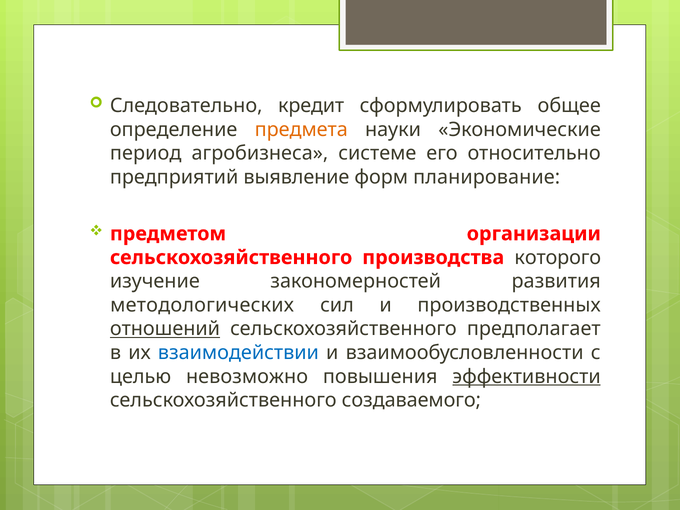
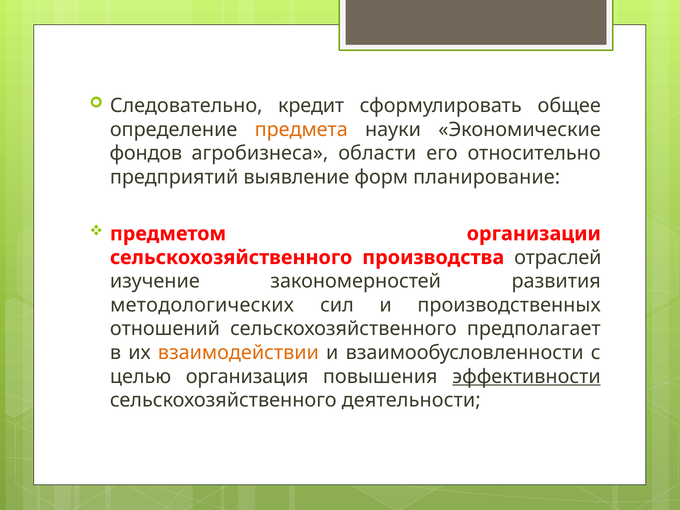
период: период -> фондов (146, 153)
системе: системе -> области (377, 153)
которого: которого -> отраслей (558, 258)
отношений underline: present -> none (165, 329)
взаимодействии colour: blue -> orange (238, 353)
невозможно: невозможно -> организация (247, 377)
создаваемого: создаваемого -> деятельности (411, 400)
